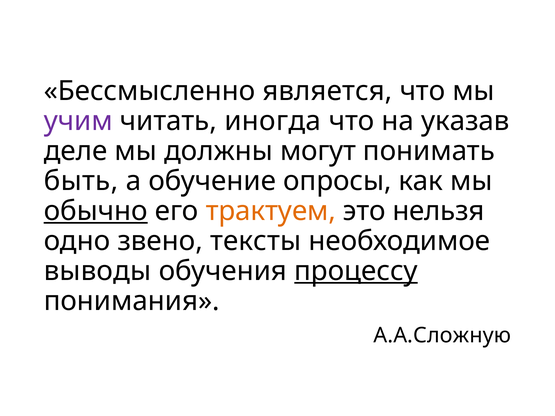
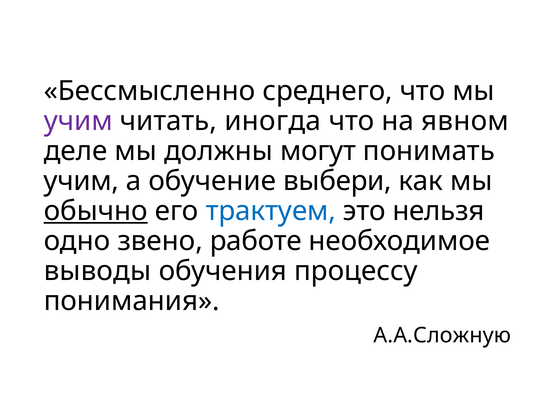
является: является -> среднего (328, 91)
указав: указав -> явном (465, 121)
быть: быть -> учим (81, 181)
опросы: опросы -> выбери (337, 181)
трактуем colour: orange -> blue (271, 211)
тексты: тексты -> работе (256, 241)
процессу underline: present -> none (356, 271)
